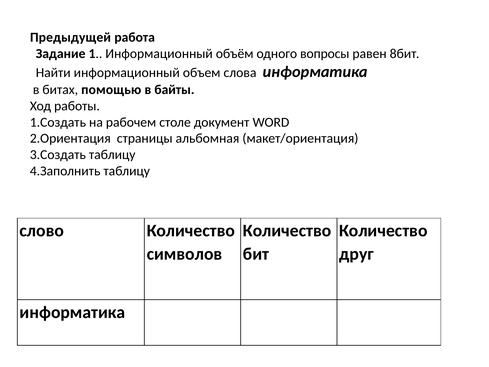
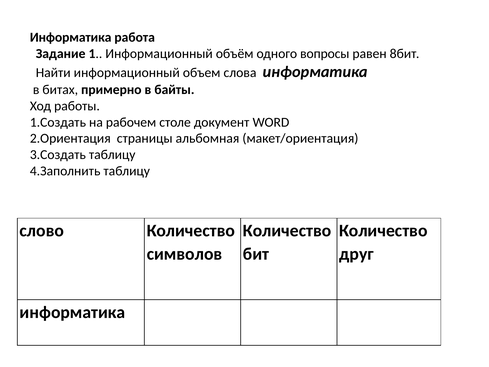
Предыдущей: Предыдущей -> Информатика (71, 37)
помощью: помощью -> примерно (111, 89)
